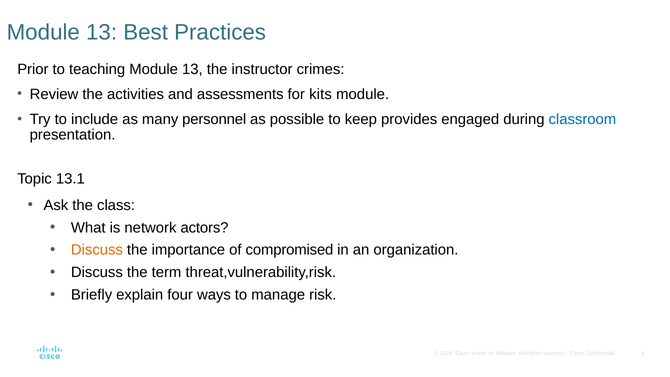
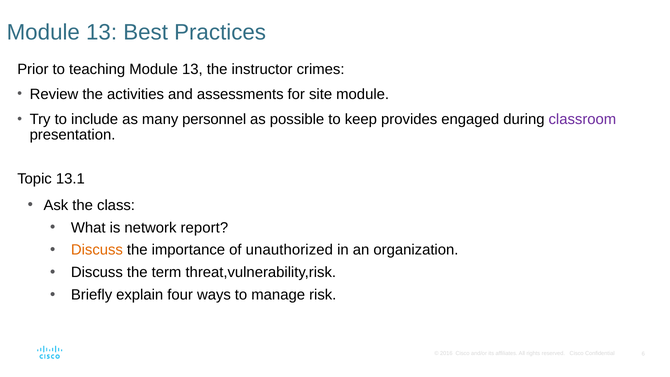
kits: kits -> site (321, 94)
classroom colour: blue -> purple (582, 120)
actors: actors -> report (204, 228)
compromised: compromised -> unauthorized (289, 250)
